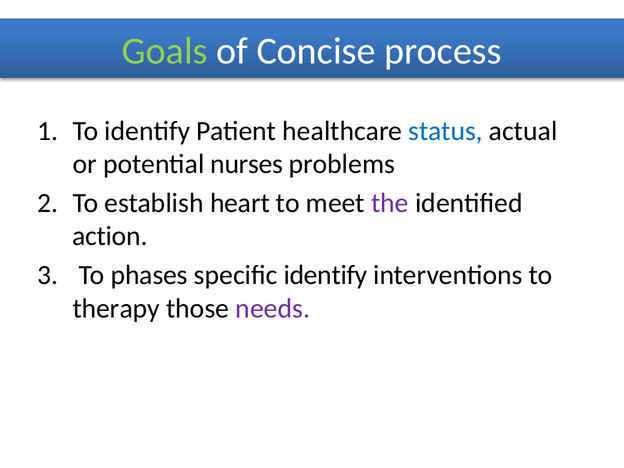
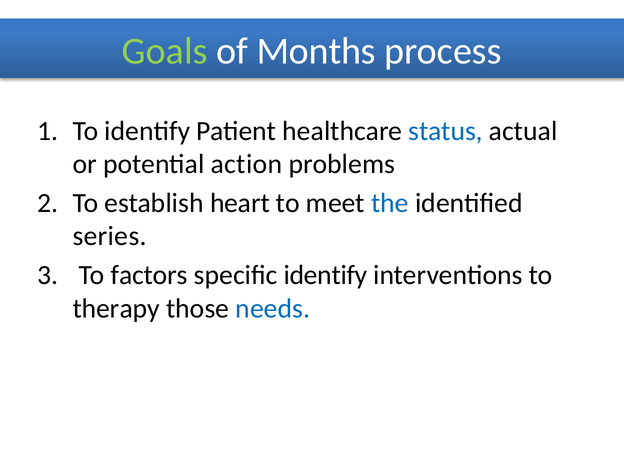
Concise: Concise -> Months (316, 51)
nurses: nurses -> action (247, 164)
the colour: purple -> blue (390, 203)
action: action -> series (110, 236)
phases: phases -> factors (149, 275)
needs colour: purple -> blue (273, 308)
